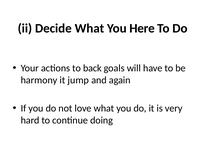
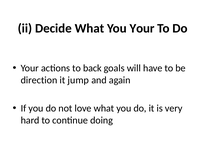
You Here: Here -> Your (142, 28)
harmony: harmony -> direction (39, 80)
